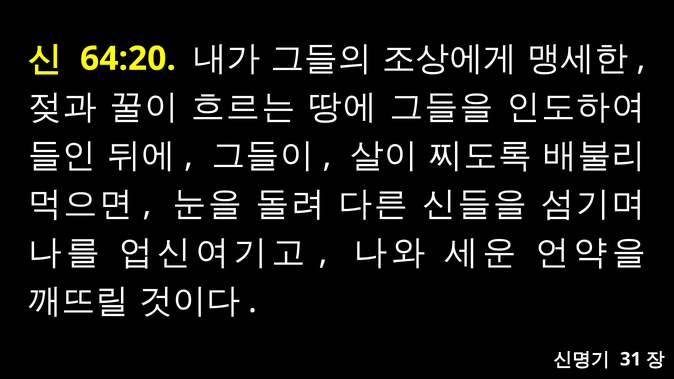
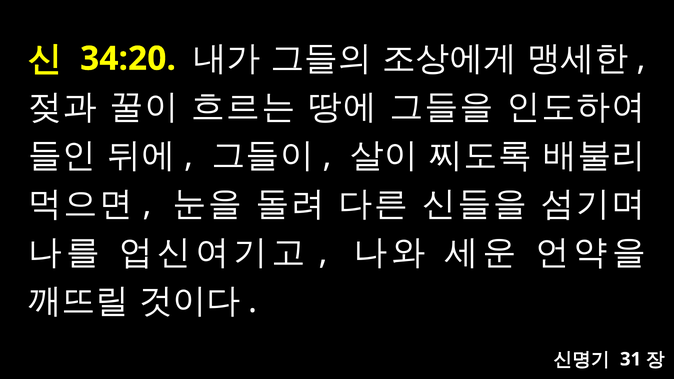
64:20: 64:20 -> 34:20 (128, 59)
